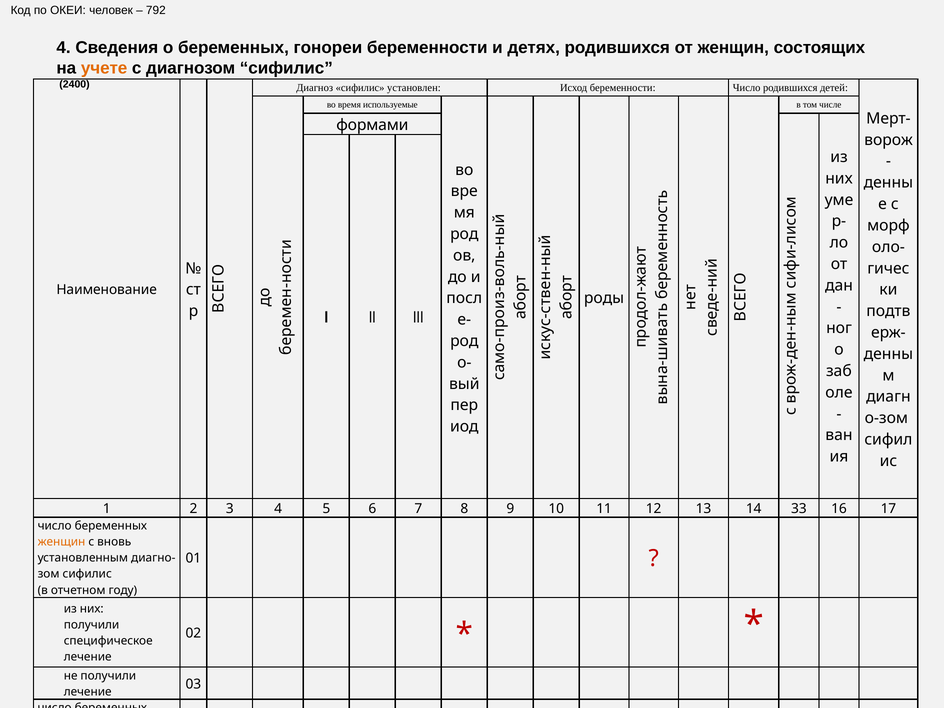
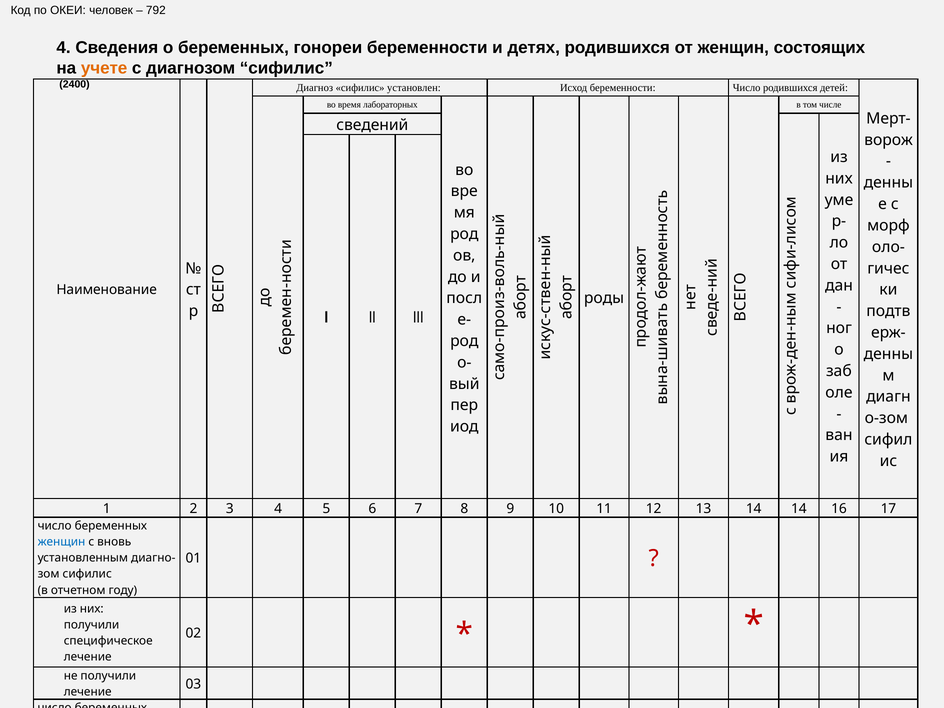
используемые: используемые -> лабораторных (390, 105)
формами: формами -> сведений (372, 125)
14 33: 33 -> 14 (799, 509)
женщин colour: orange -> blue (62, 542)
